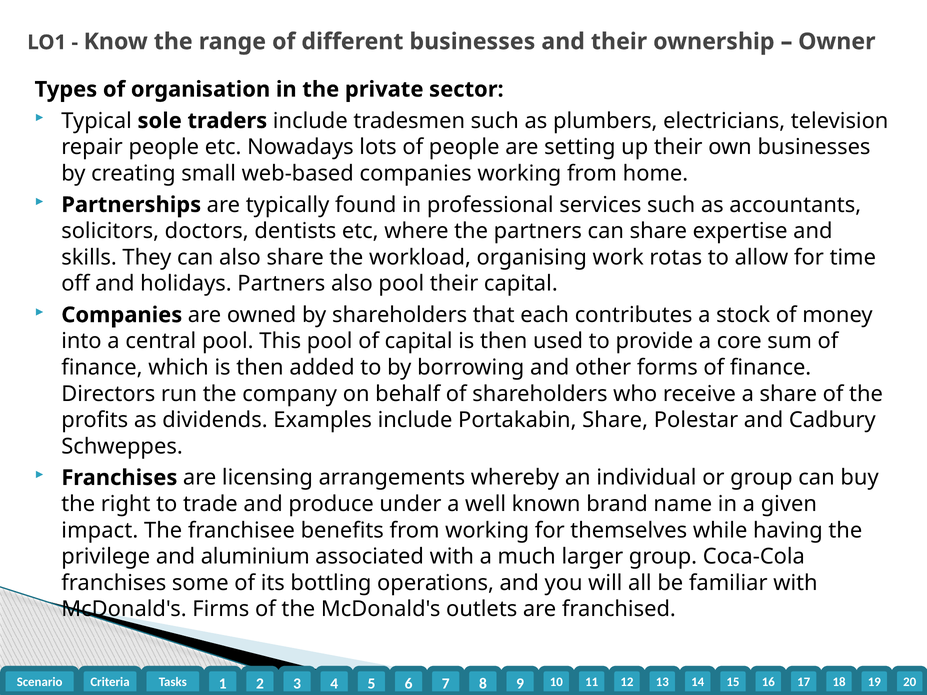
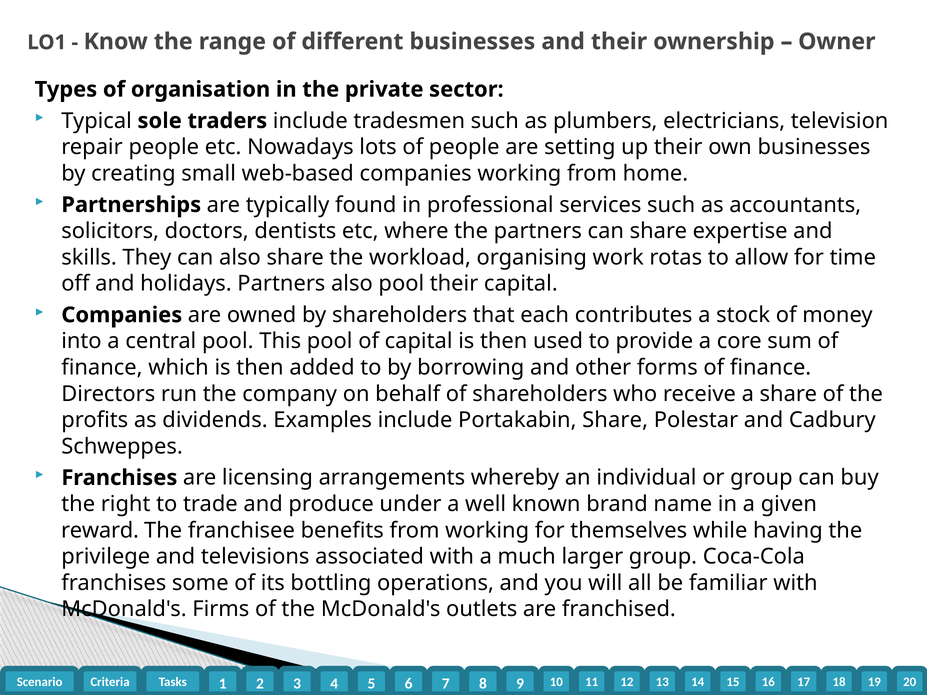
impact: impact -> reward (100, 530)
aluminium: aluminium -> televisions (255, 557)
